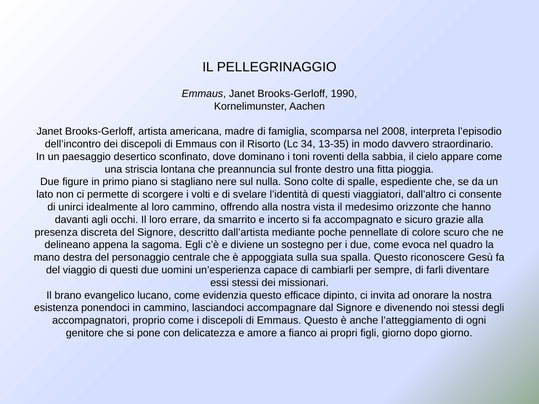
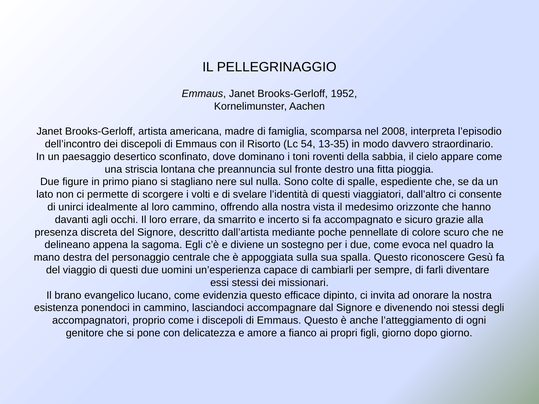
1990: 1990 -> 1952 (344, 94)
34: 34 -> 54 (308, 144)
